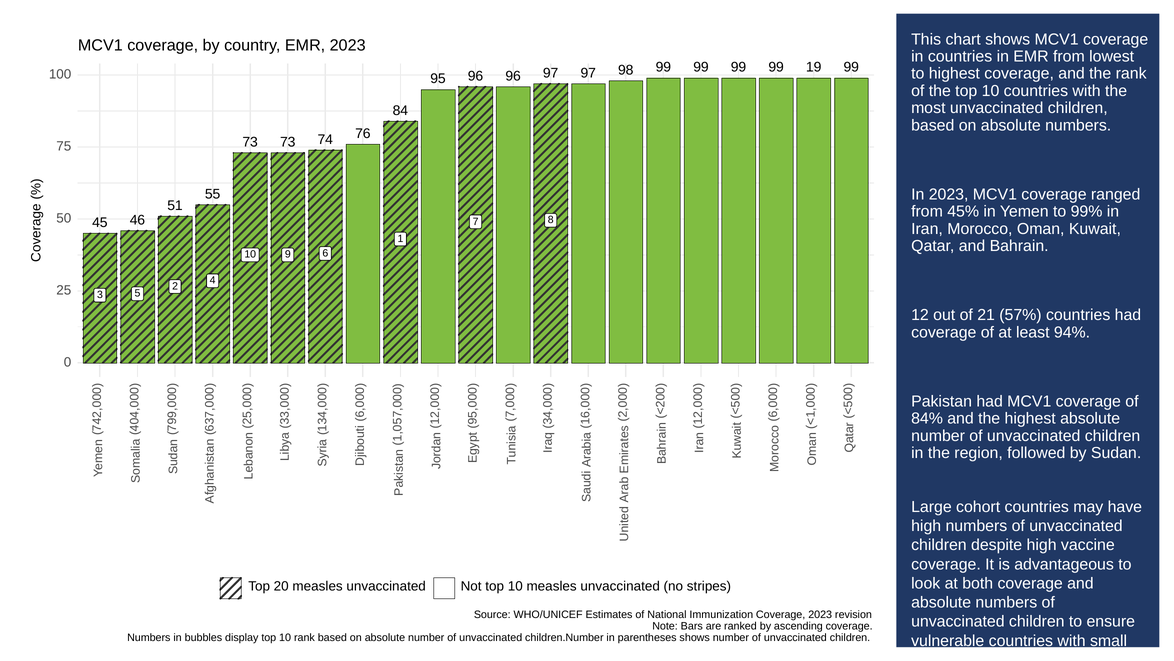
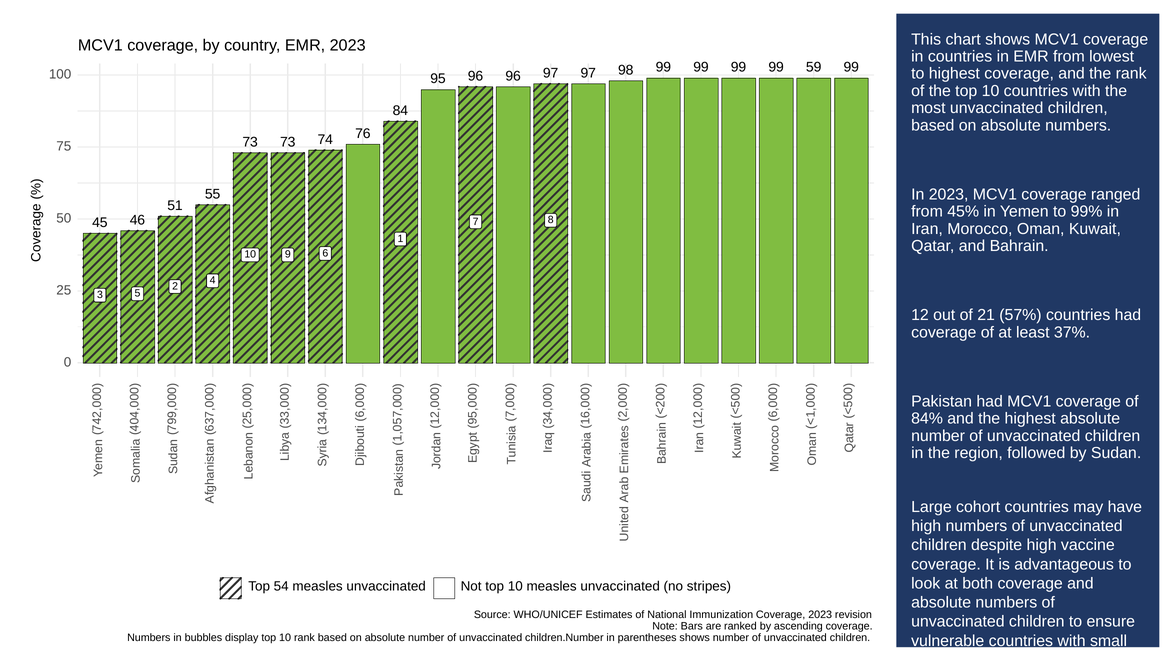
19: 19 -> 59 (814, 67)
94%: 94% -> 37% (1072, 332)
20: 20 -> 54 (281, 586)
